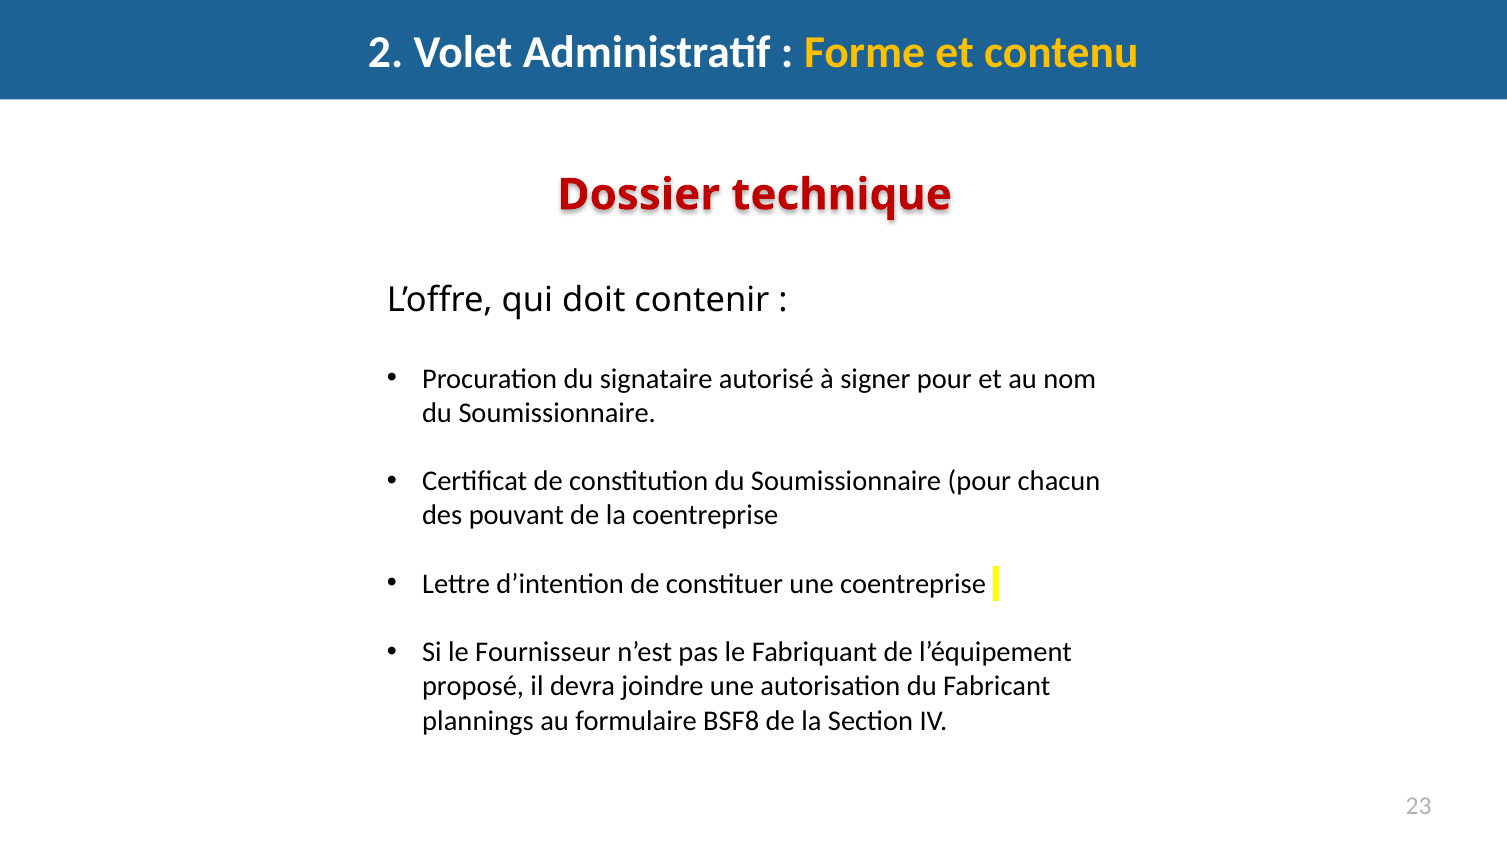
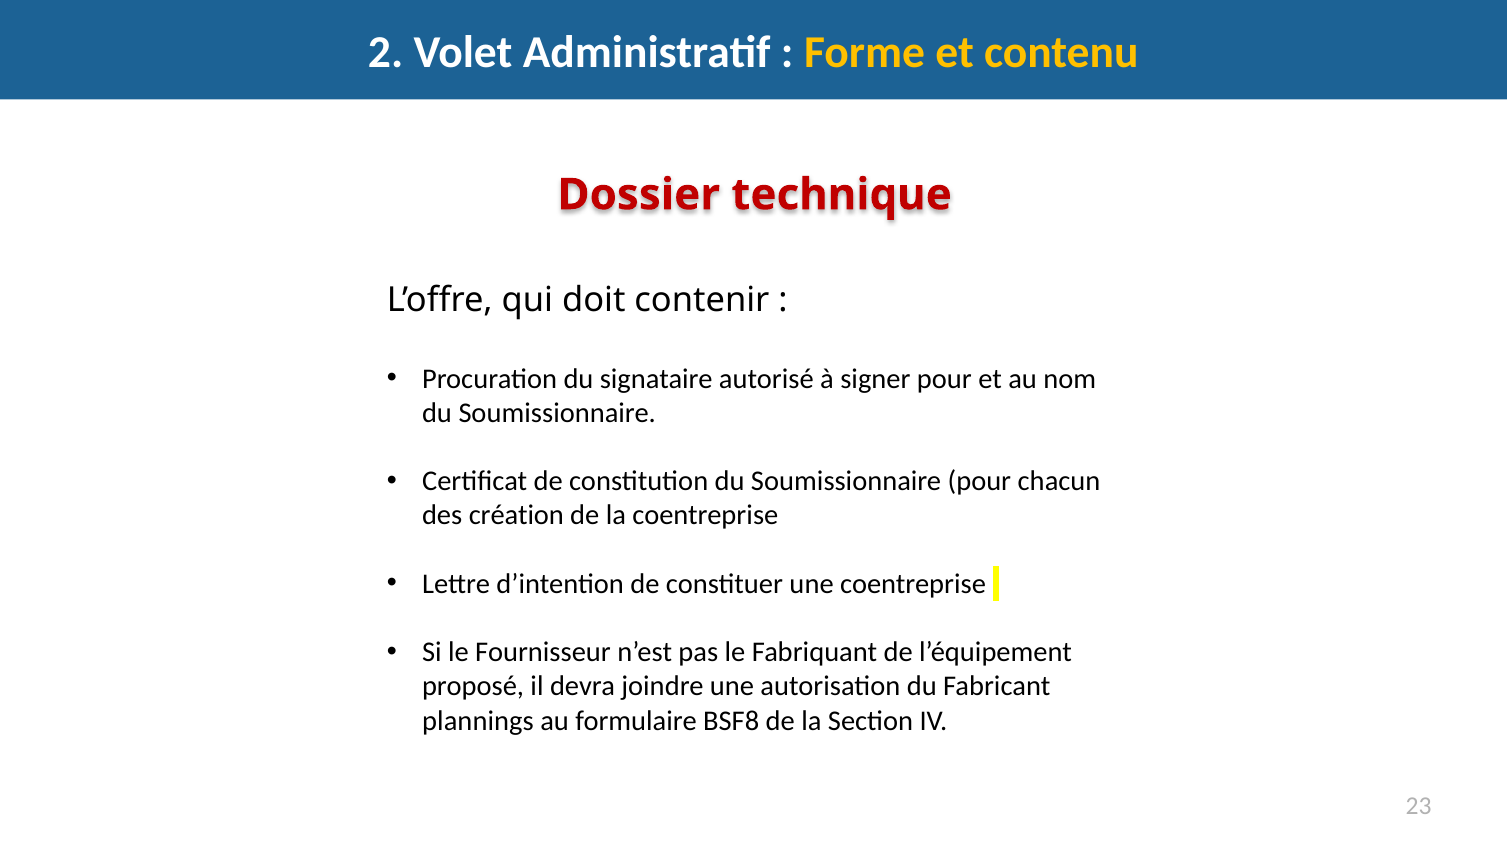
pouvant: pouvant -> création (516, 515)
